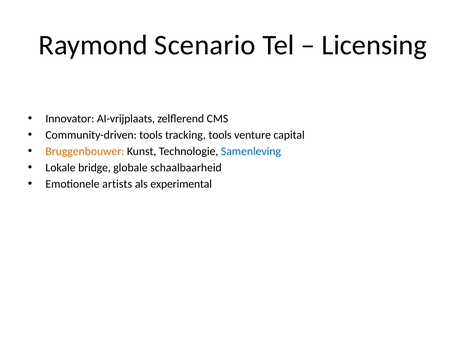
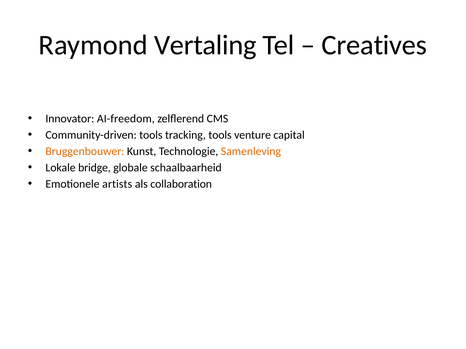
Scenario: Scenario -> Vertaling (205, 45)
Licensing: Licensing -> Creatives (374, 45)
AI-vrijplaats: AI-vrijplaats -> AI-freedom (126, 119)
Samenleving colour: blue -> orange (251, 151)
experimental: experimental -> collaboration (181, 184)
